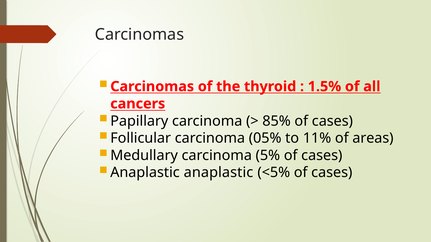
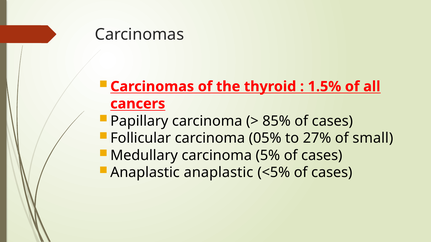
11%: 11% -> 27% (317, 138)
areas: areas -> small (373, 138)
